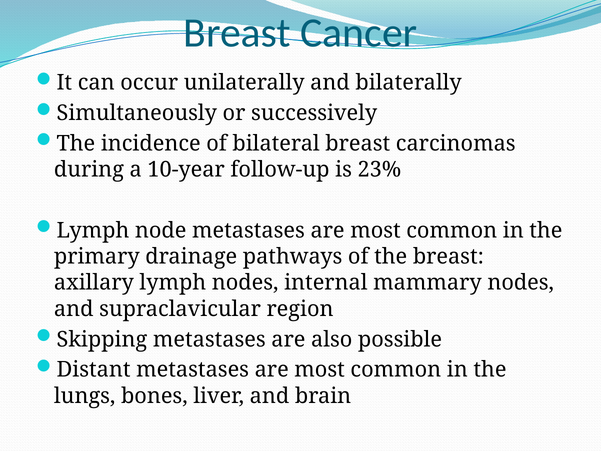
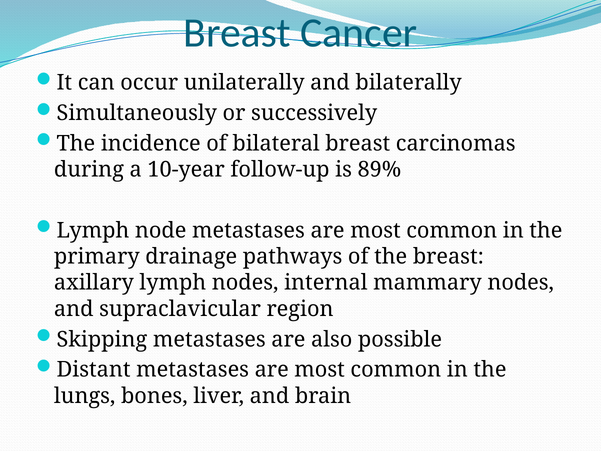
23%: 23% -> 89% (379, 170)
